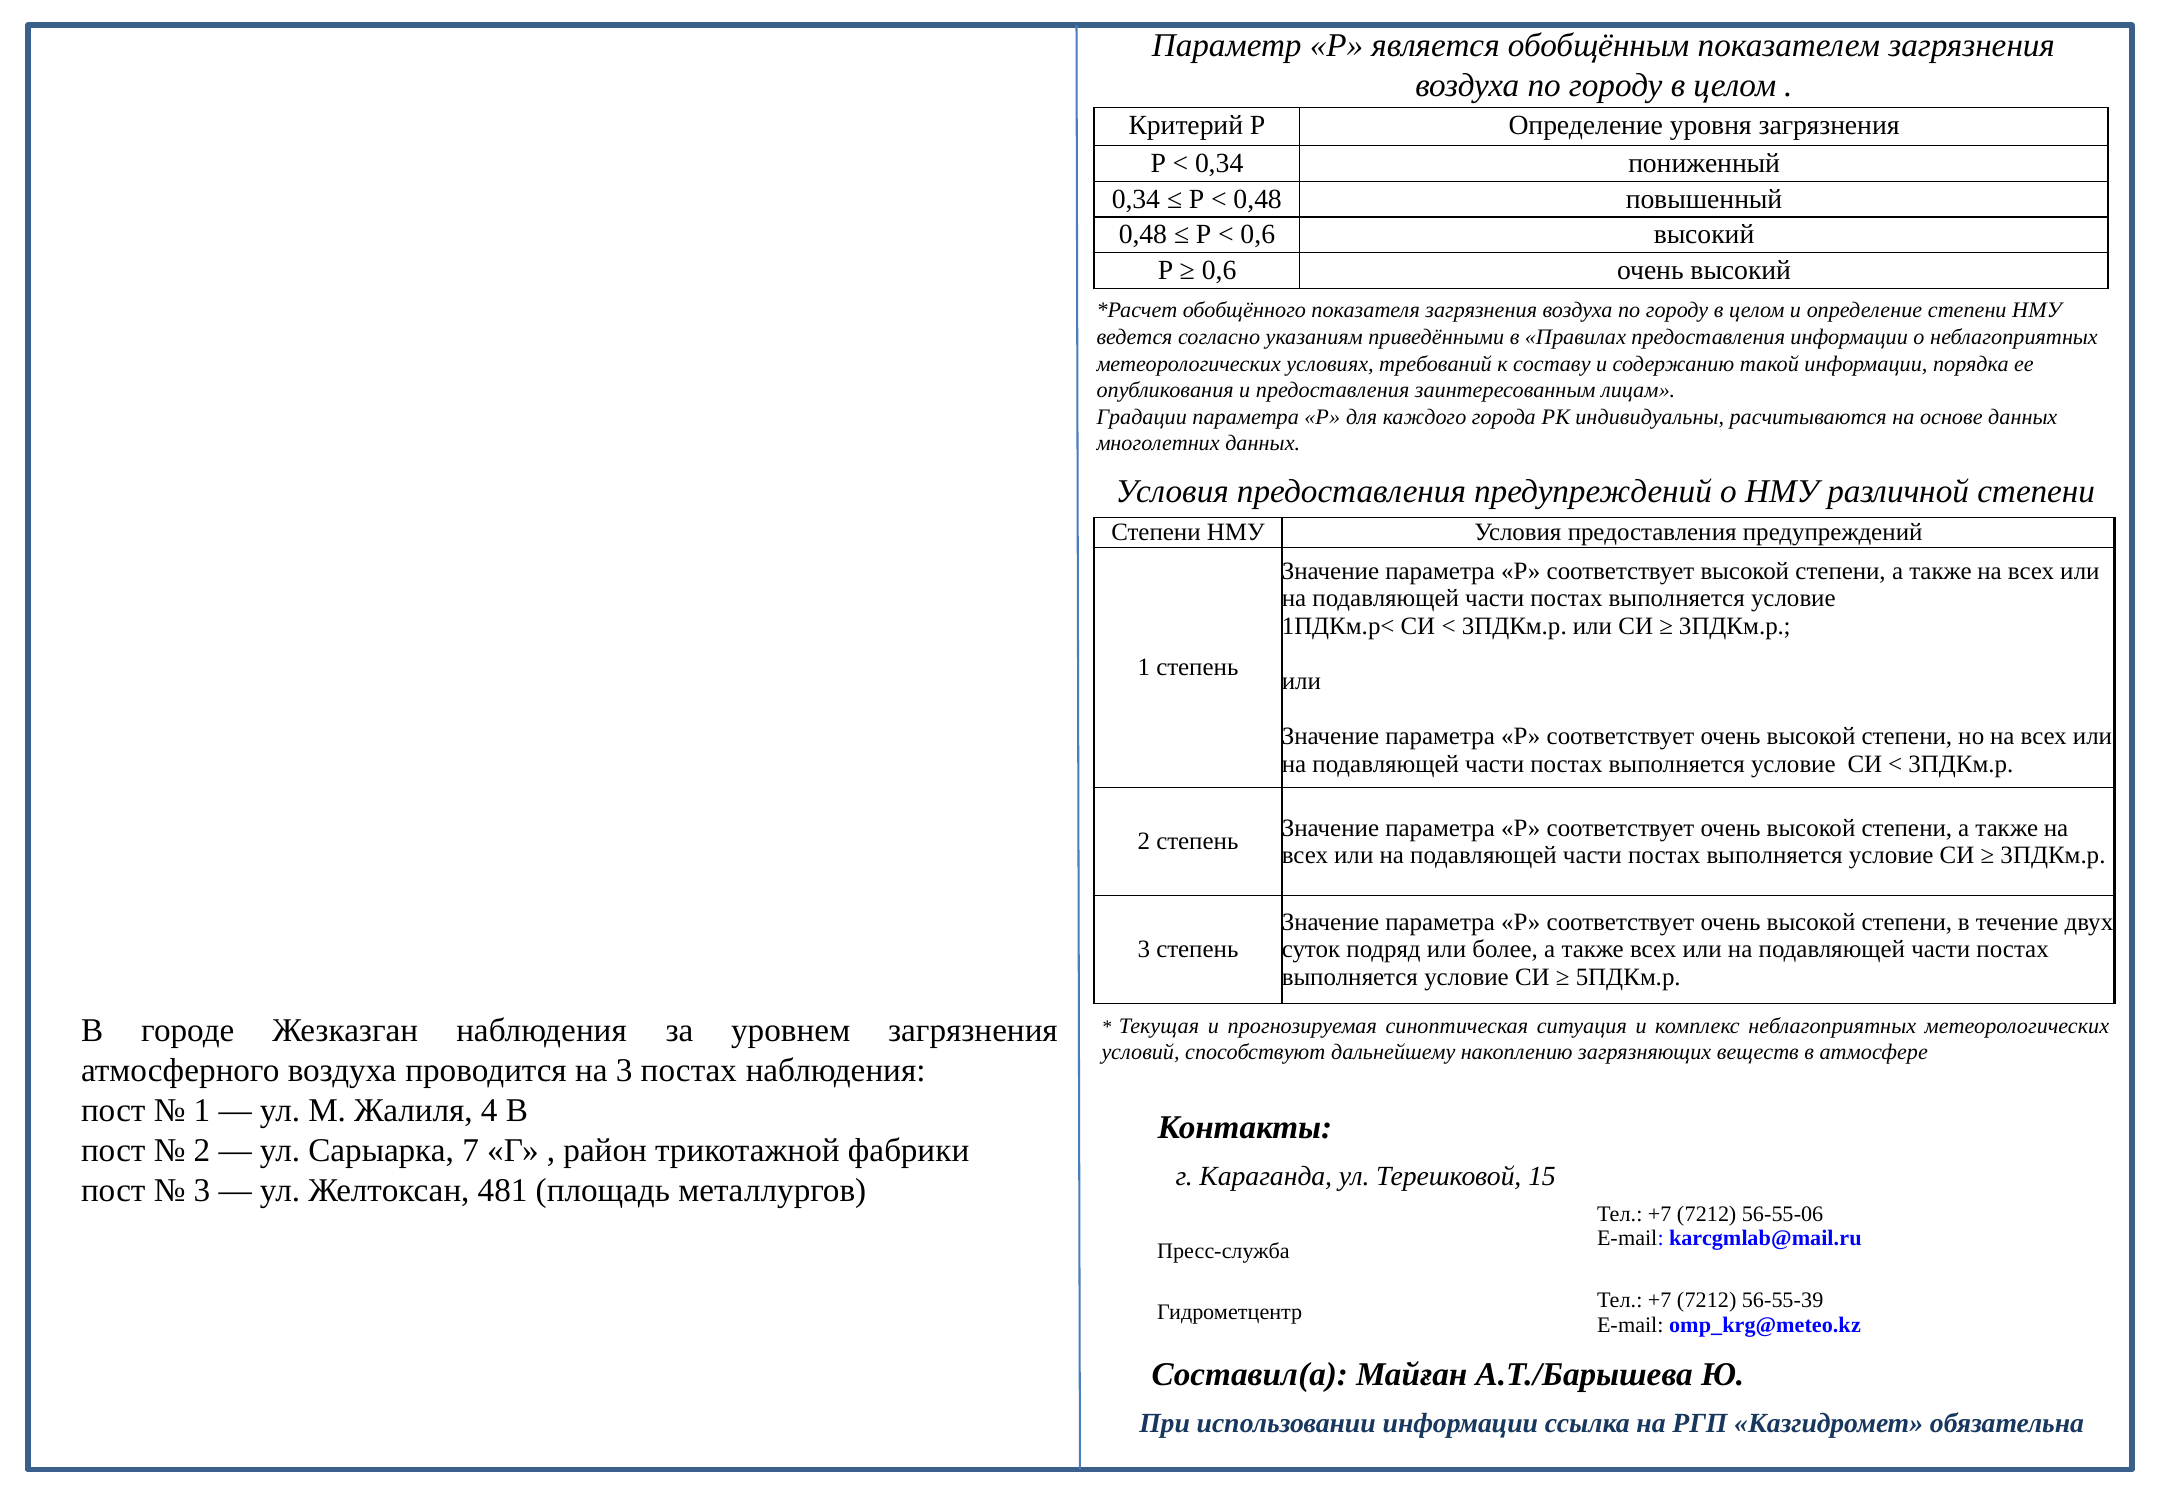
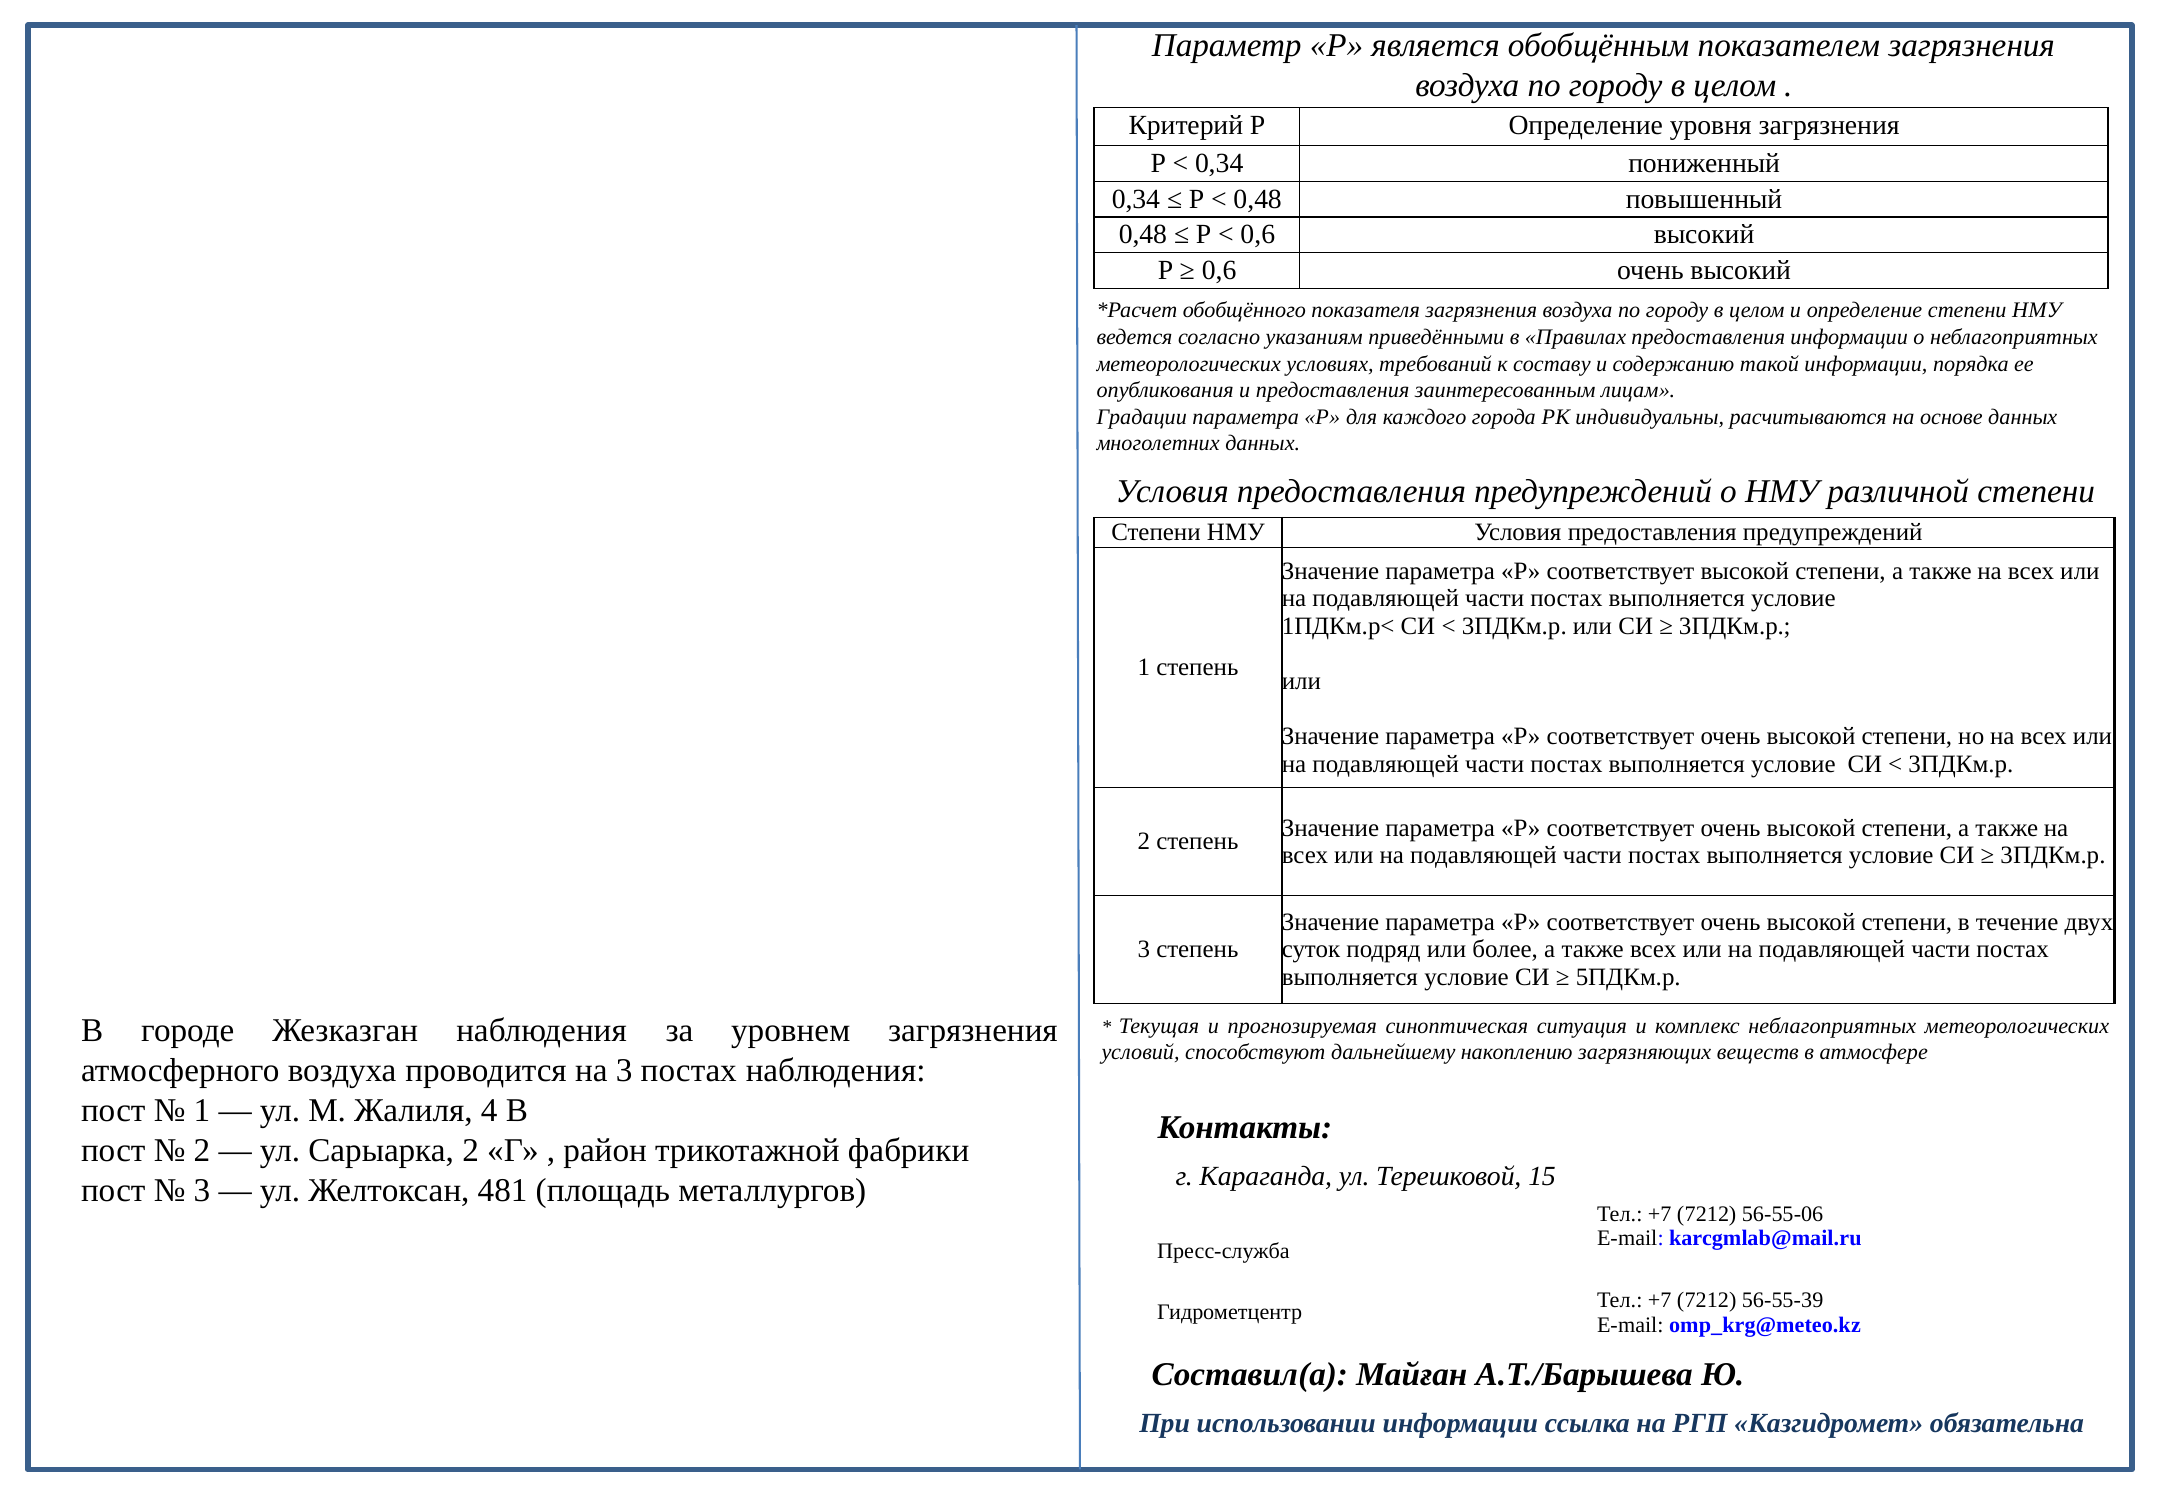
Сарыарка 7: 7 -> 2 (471, 1150)
